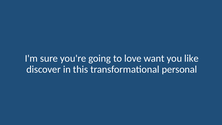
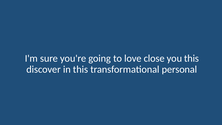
want: want -> close (154, 58)
you like: like -> this (192, 58)
